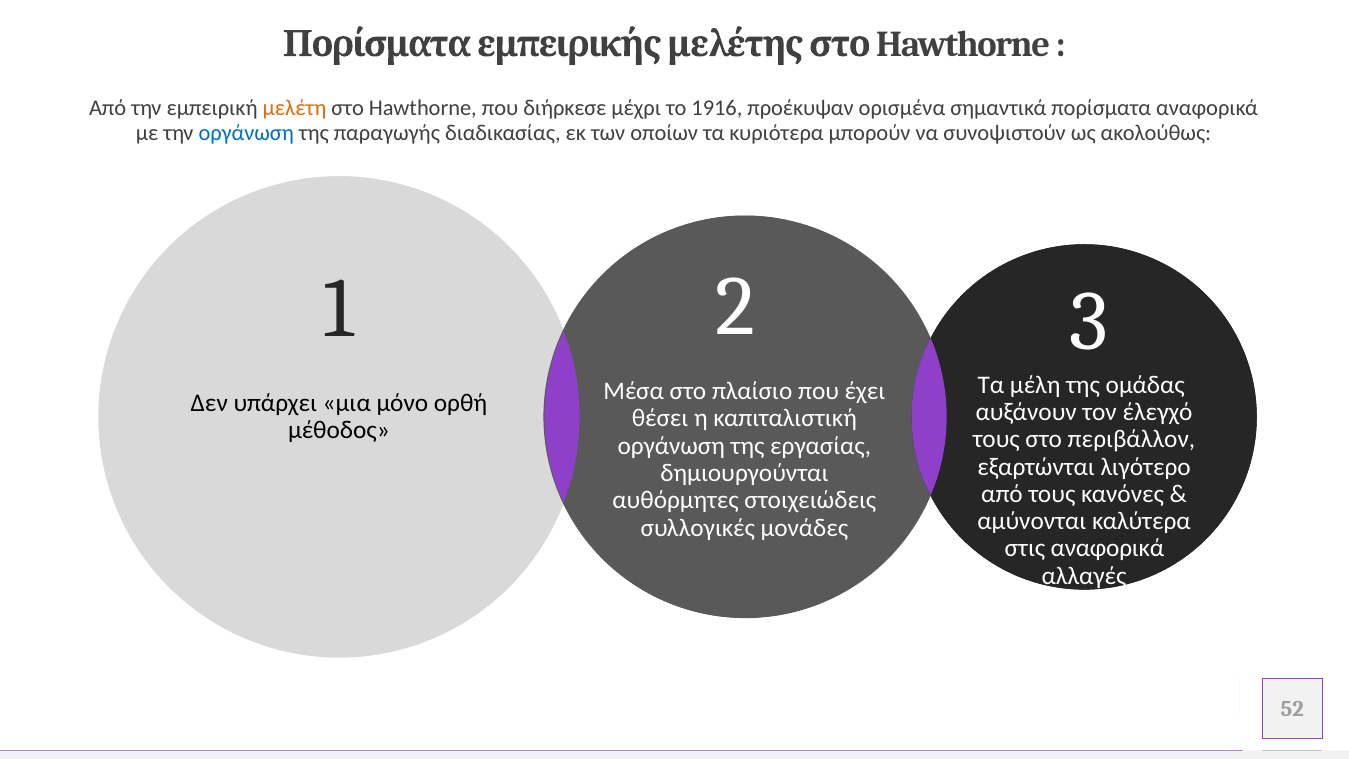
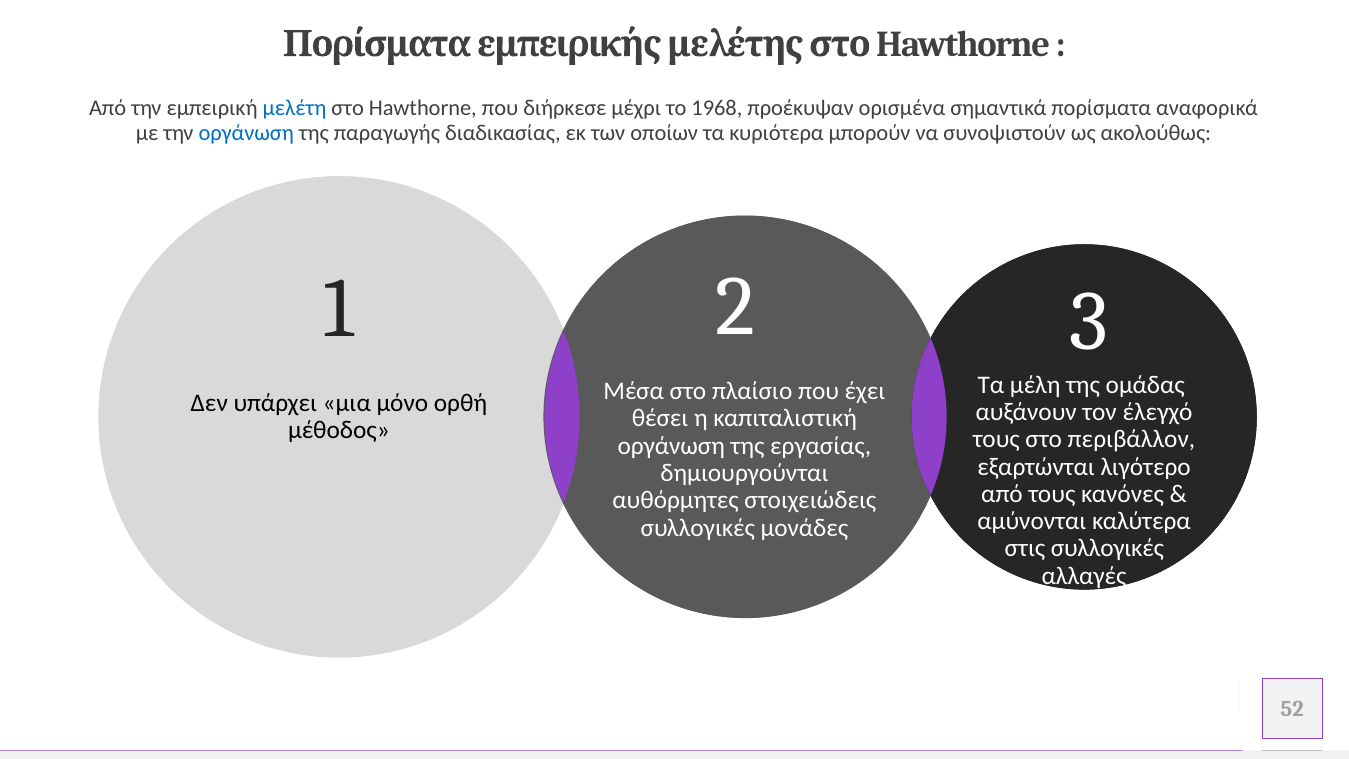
μελέτη colour: orange -> blue (294, 108)
1916: 1916 -> 1968 (717, 108)
στις αναφορικά: αναφορικά -> συλλογικές (1107, 549)
